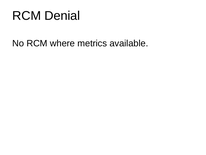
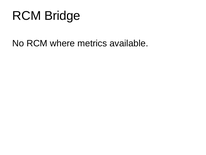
Denial: Denial -> Bridge (62, 16)
